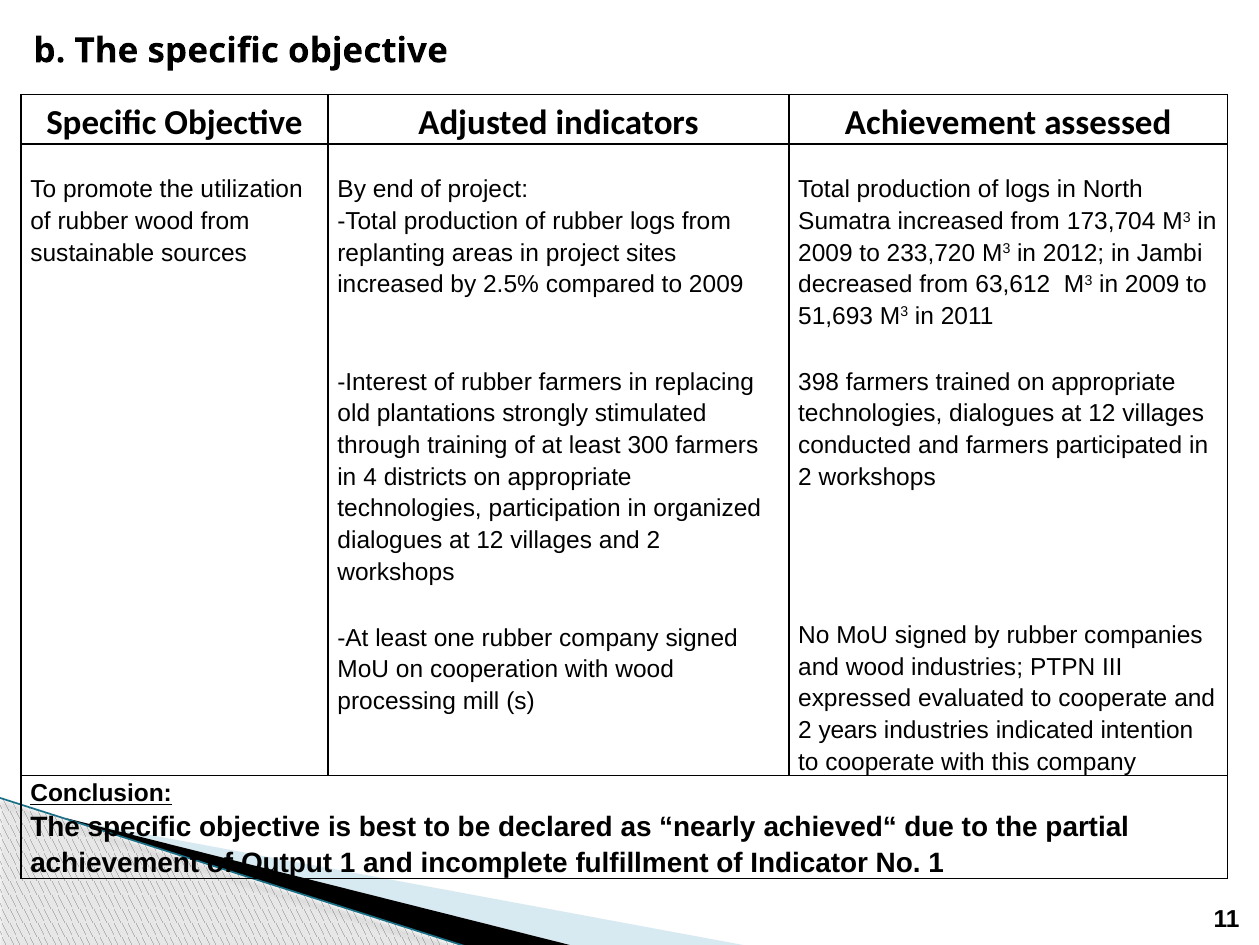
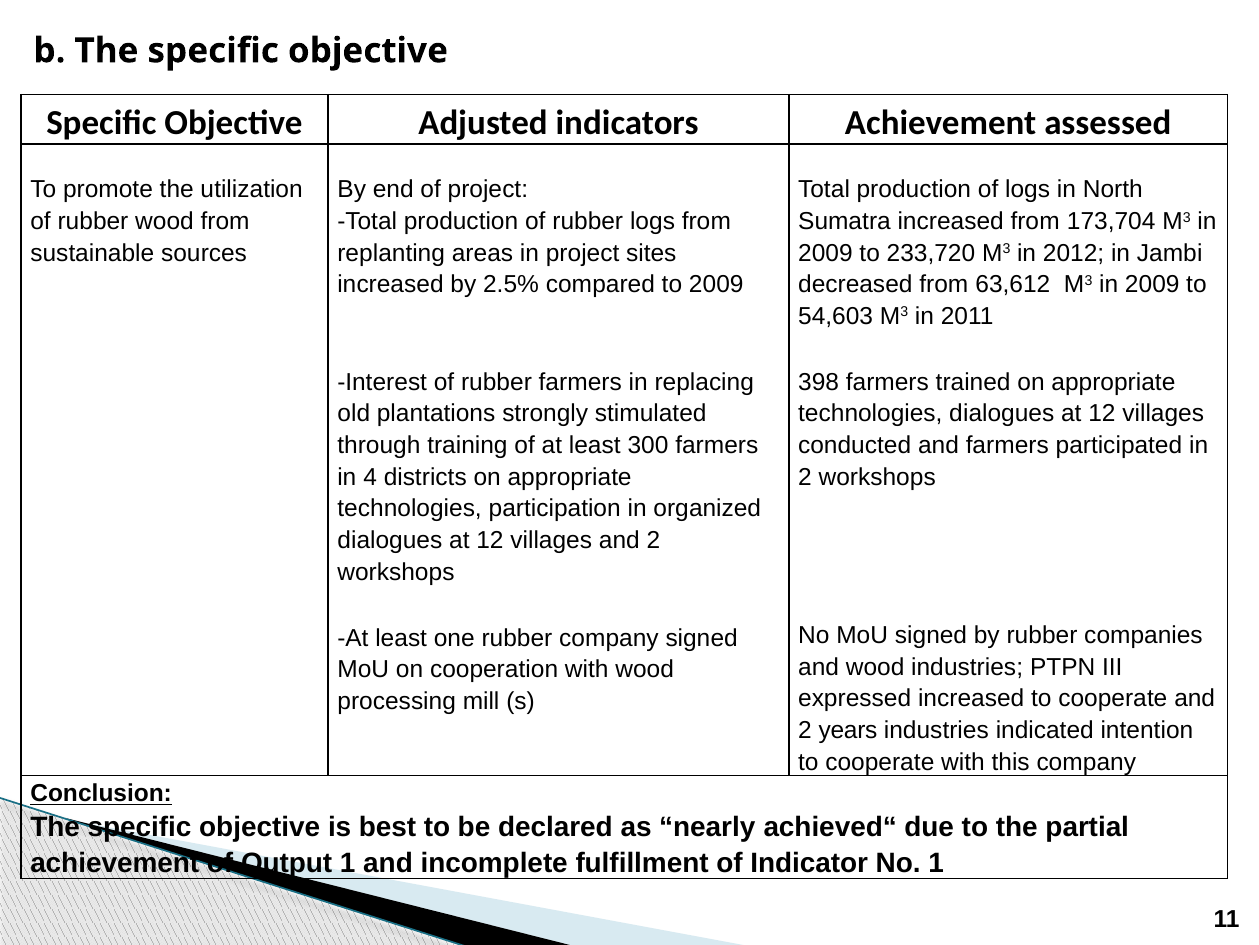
51,693: 51,693 -> 54,603 (836, 316)
expressed evaluated: evaluated -> increased (971, 698)
